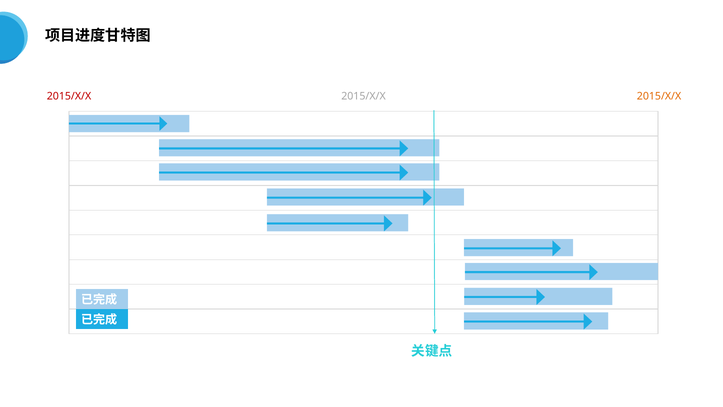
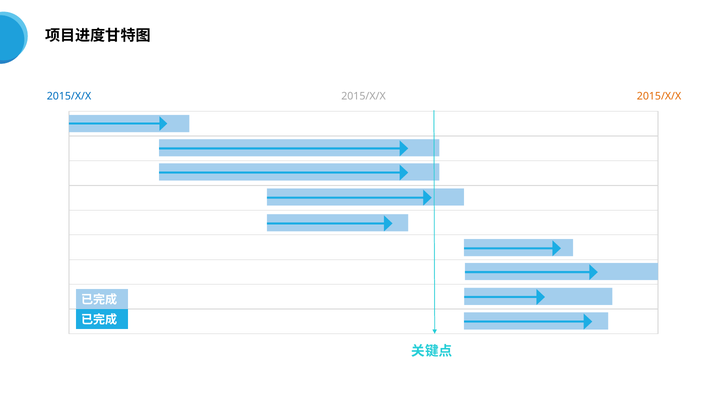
2015/X/X colour: red -> blue (69, 96)
